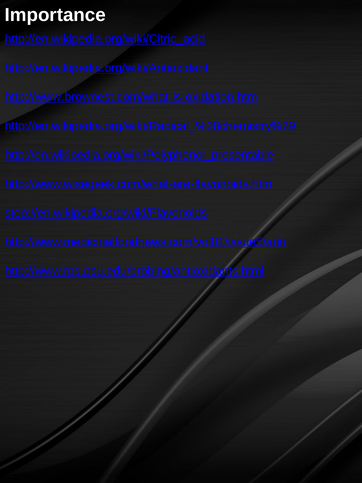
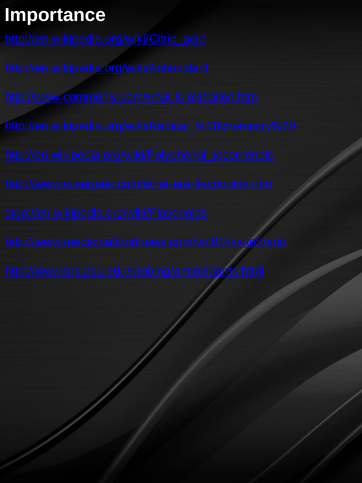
http://www.brownest.com/what-is-oxidation.htm: http://www.brownest.com/what-is-oxidation.htm -> http://www.commonly.com/what-is-oxidation.htm (131, 97)
http://en.wikipedia.org/wiki/Polyphenol_presentable: http://en.wikipedia.org/wiki/Polyphenol_presentable -> http://en.wikipedia.org/wiki/Polyphenol_tocotrienols (139, 155)
